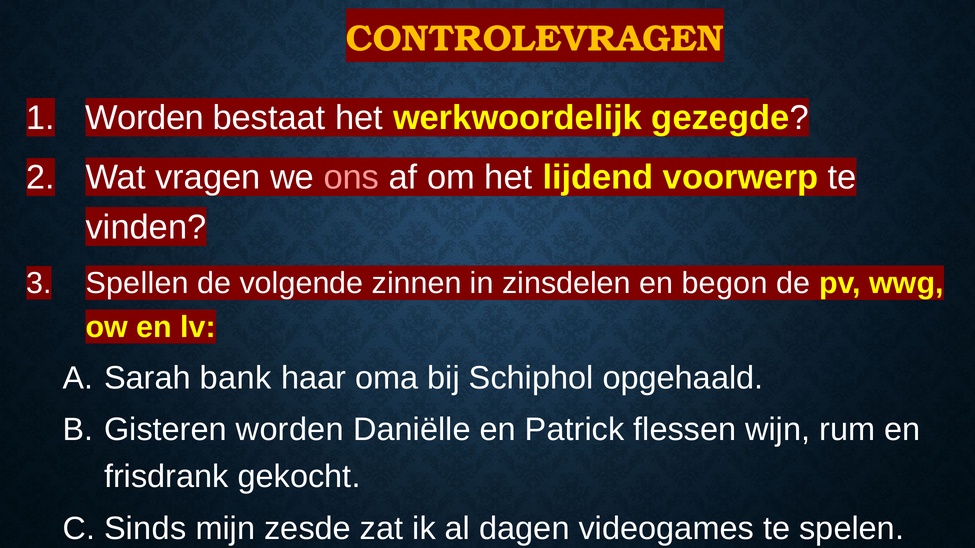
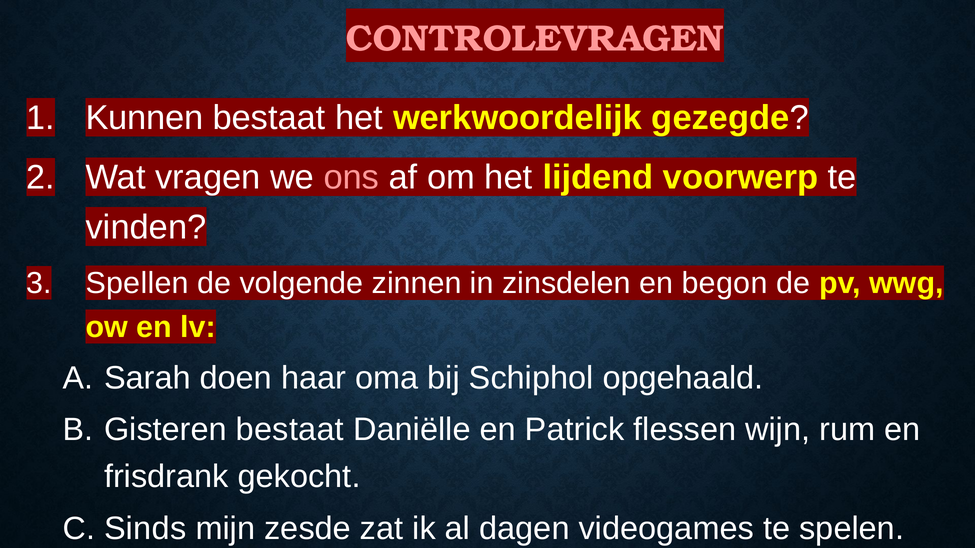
CONTROLEVRAGEN colour: yellow -> pink (535, 39)
Worden: Worden -> Kunnen (145, 118)
bank: bank -> doen (236, 378)
Gisteren worden: worden -> bestaat (290, 430)
